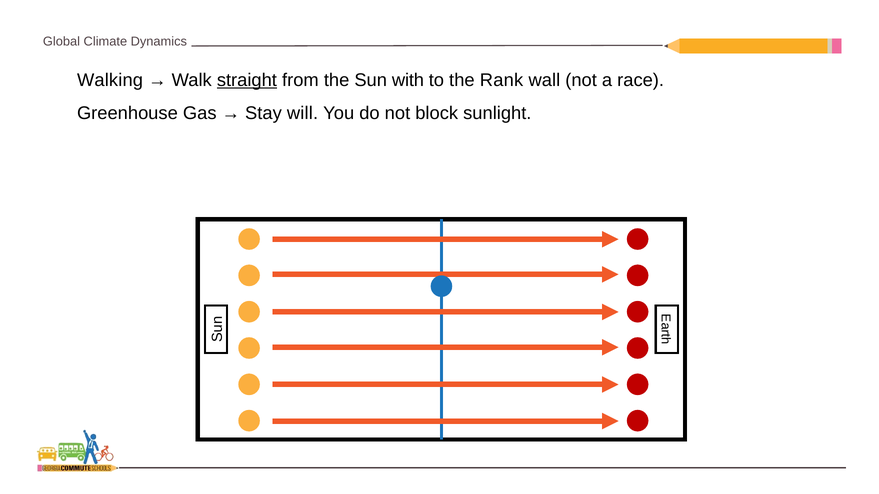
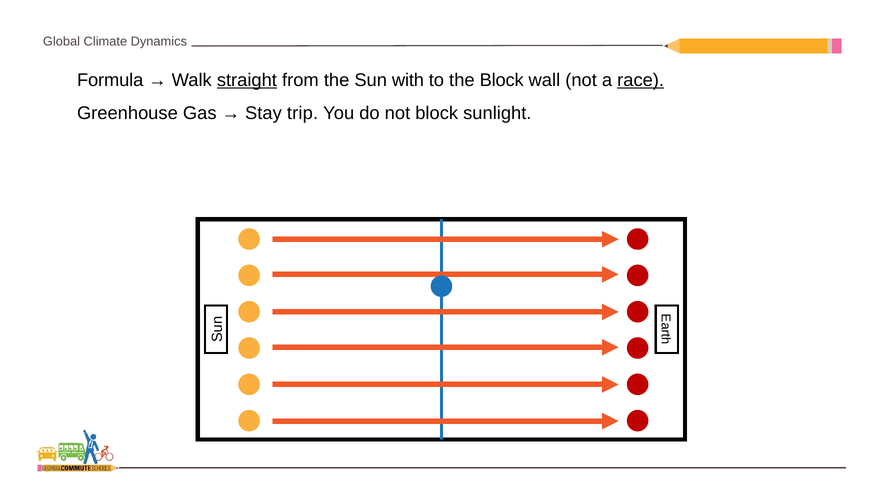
Walking: Walking -> Formula (110, 80)
the Rank: Rank -> Block (502, 80)
race underline: none -> present (641, 80)
will: will -> trip (303, 113)
